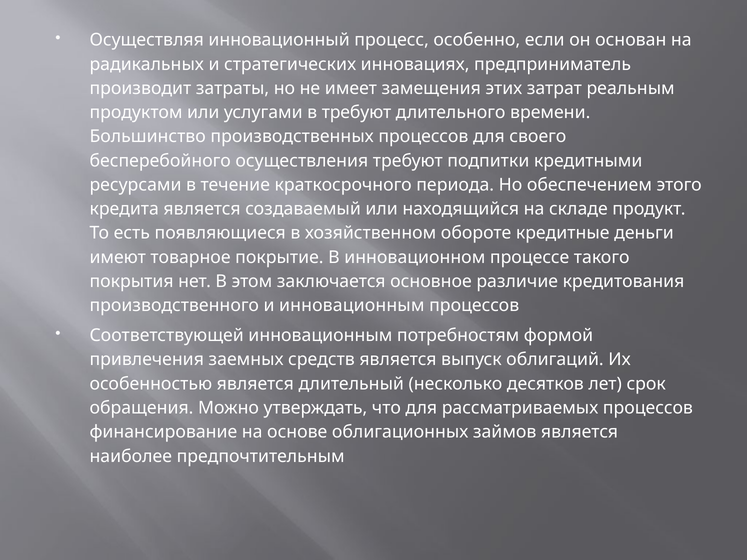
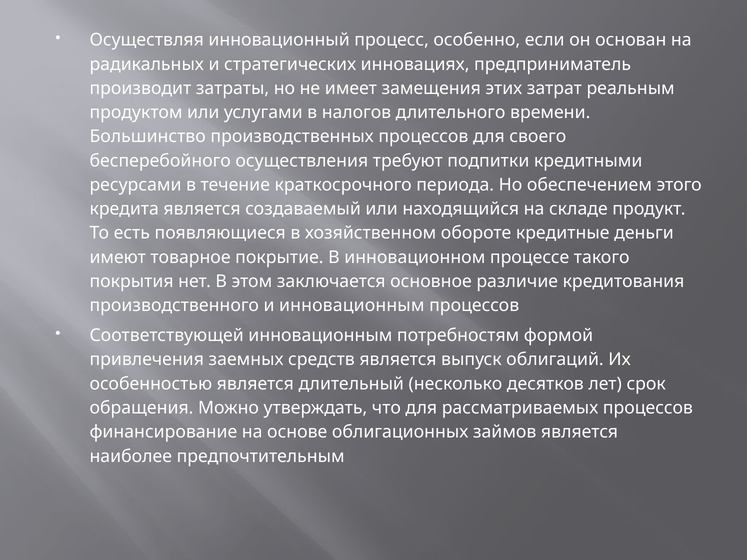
в требуют: требуют -> налогов (356, 113)
